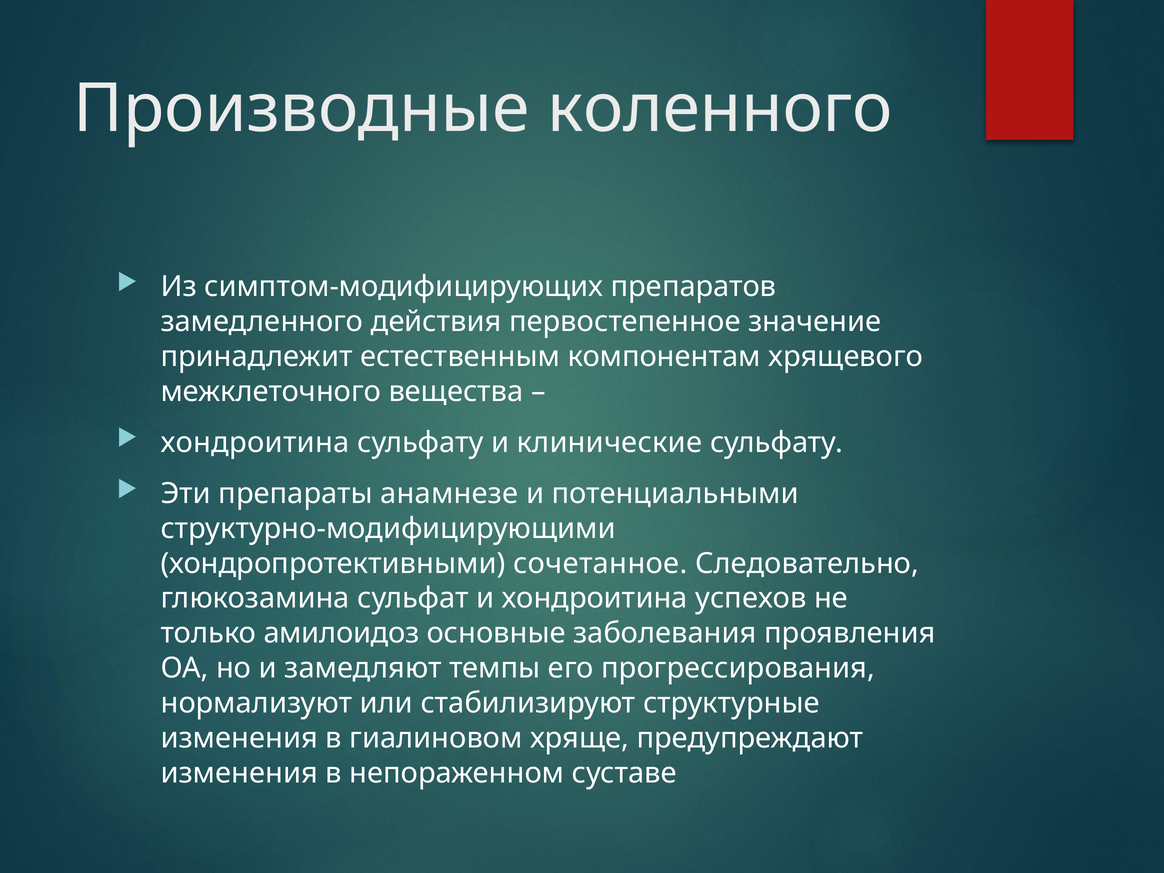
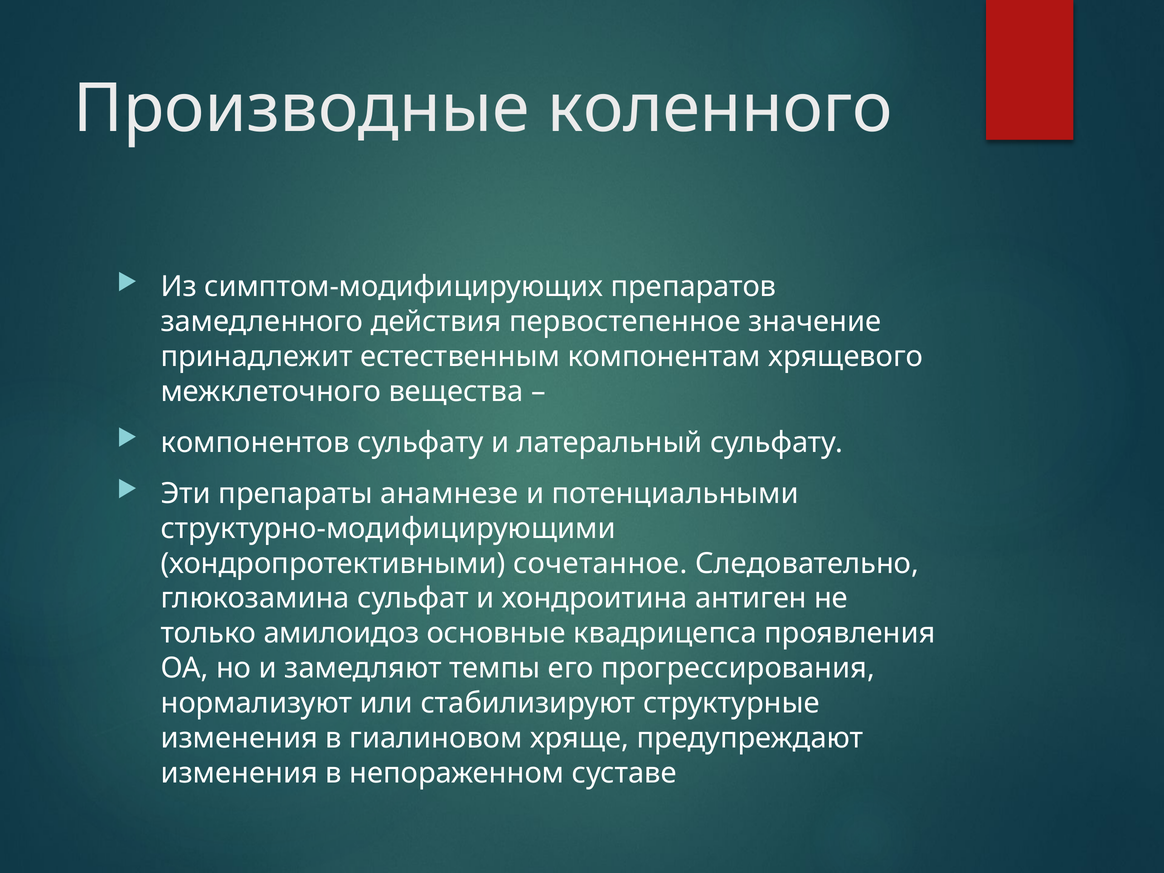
хондроитина: хондроитина -> компонентов (255, 443)
клинические: клинические -> латеральный (610, 443)
успехов: успехов -> антиген (751, 598)
заболевания: заболевания -> квадрицепса (665, 633)
